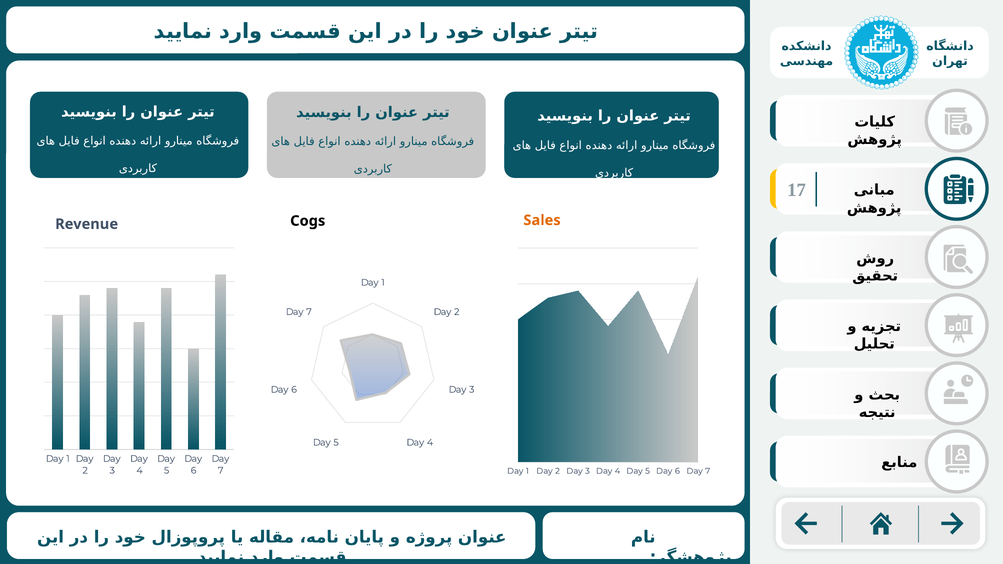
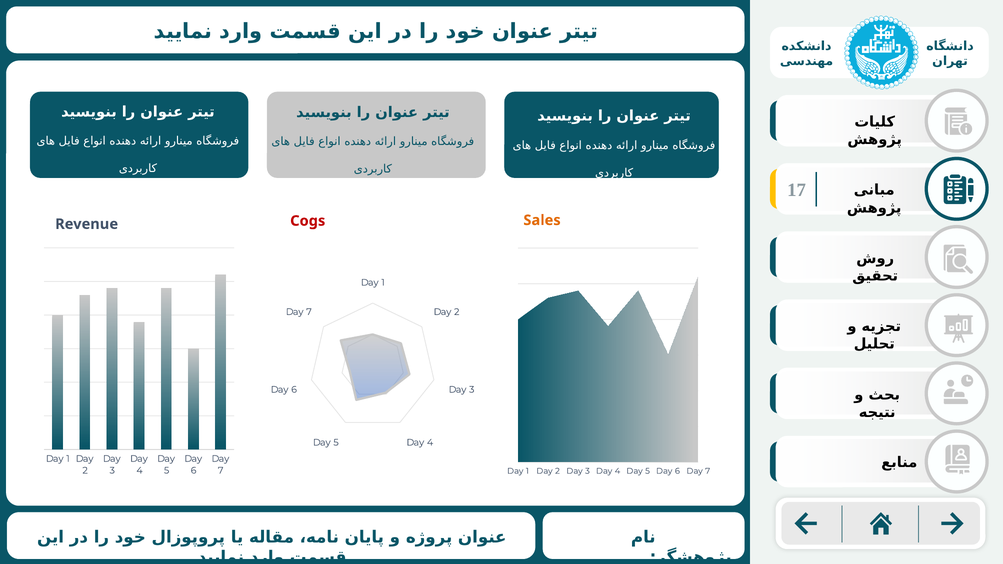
Cogs colour: black -> red (308, 221)
